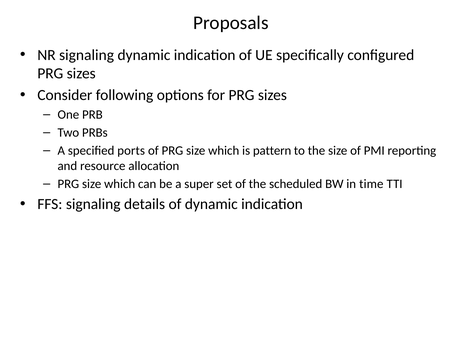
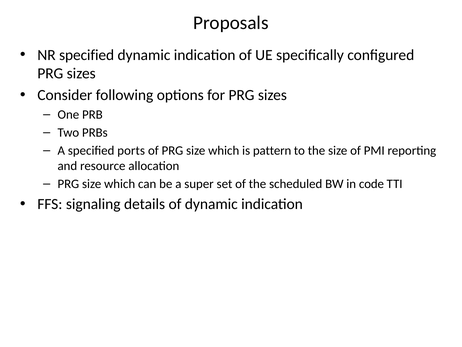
NR signaling: signaling -> specified (87, 55)
time: time -> code (371, 184)
